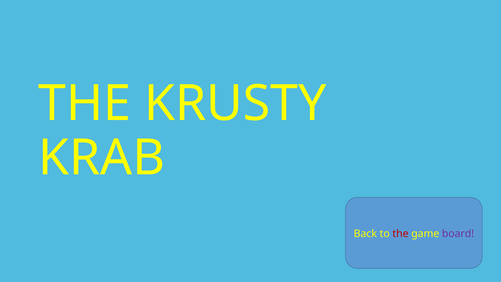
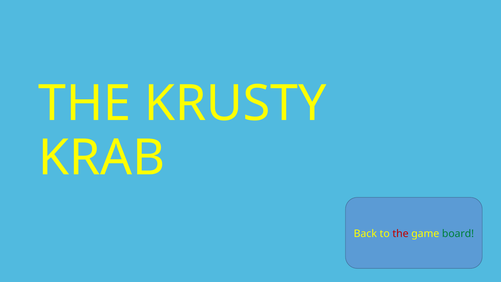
board colour: purple -> green (458, 233)
